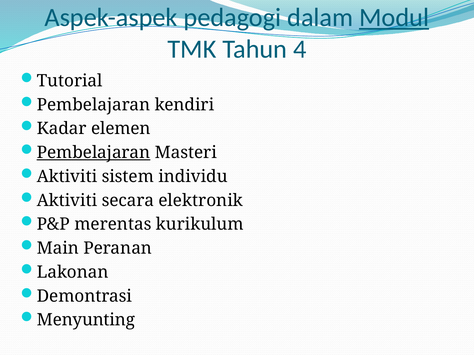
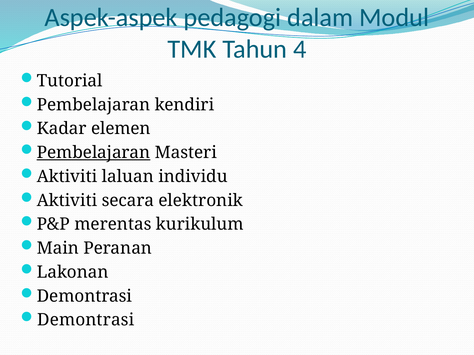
Modul underline: present -> none (394, 18)
sistem: sistem -> laluan (128, 177)
Menyunting: Menyunting -> Demontrasi (86, 320)
